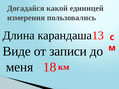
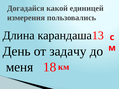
Виде: Виде -> День (17, 51)
записи: записи -> задачу (68, 51)
